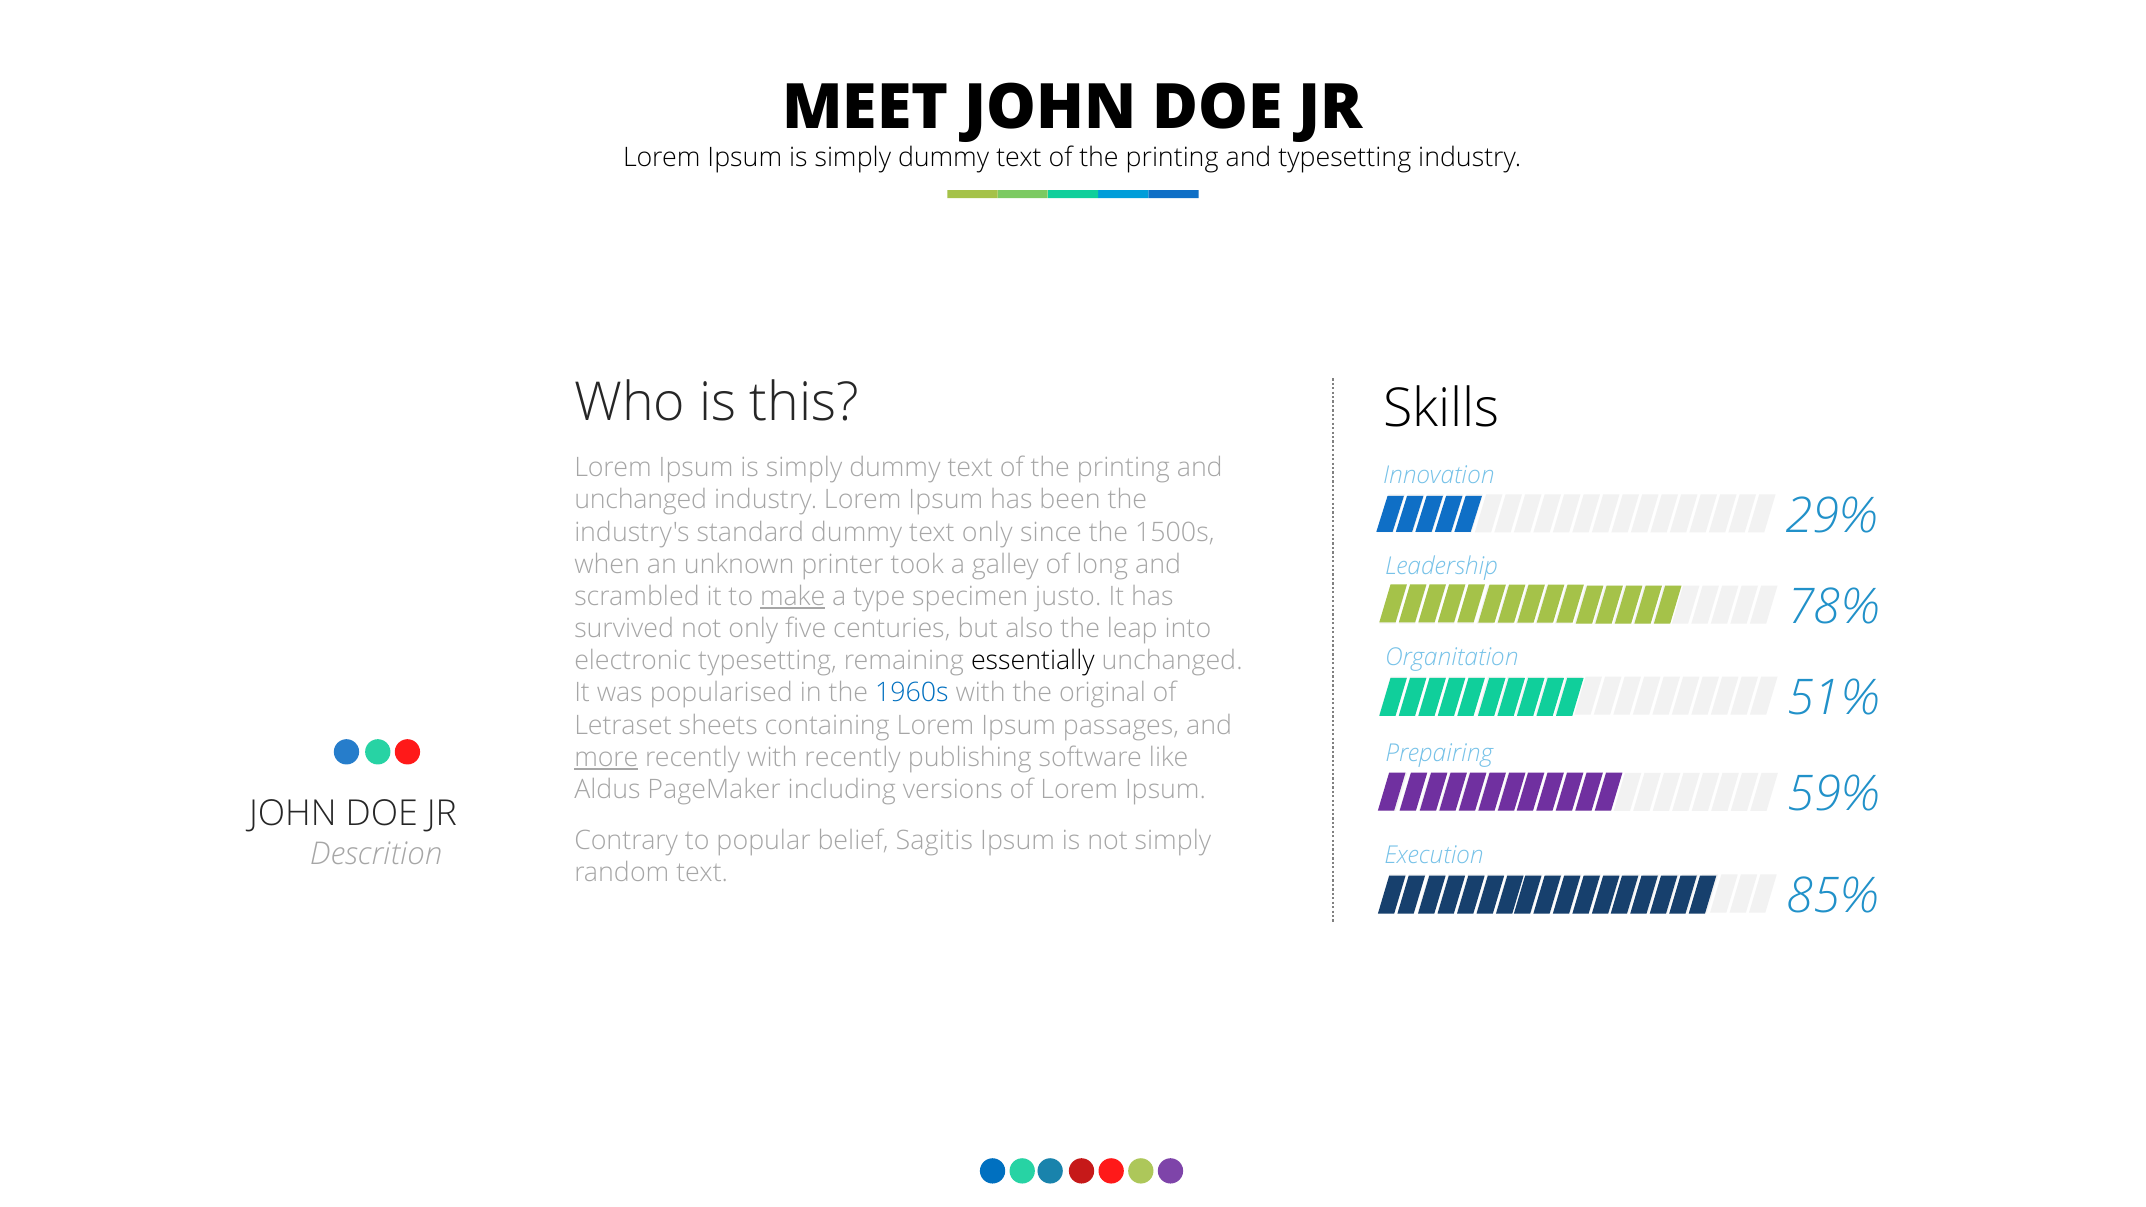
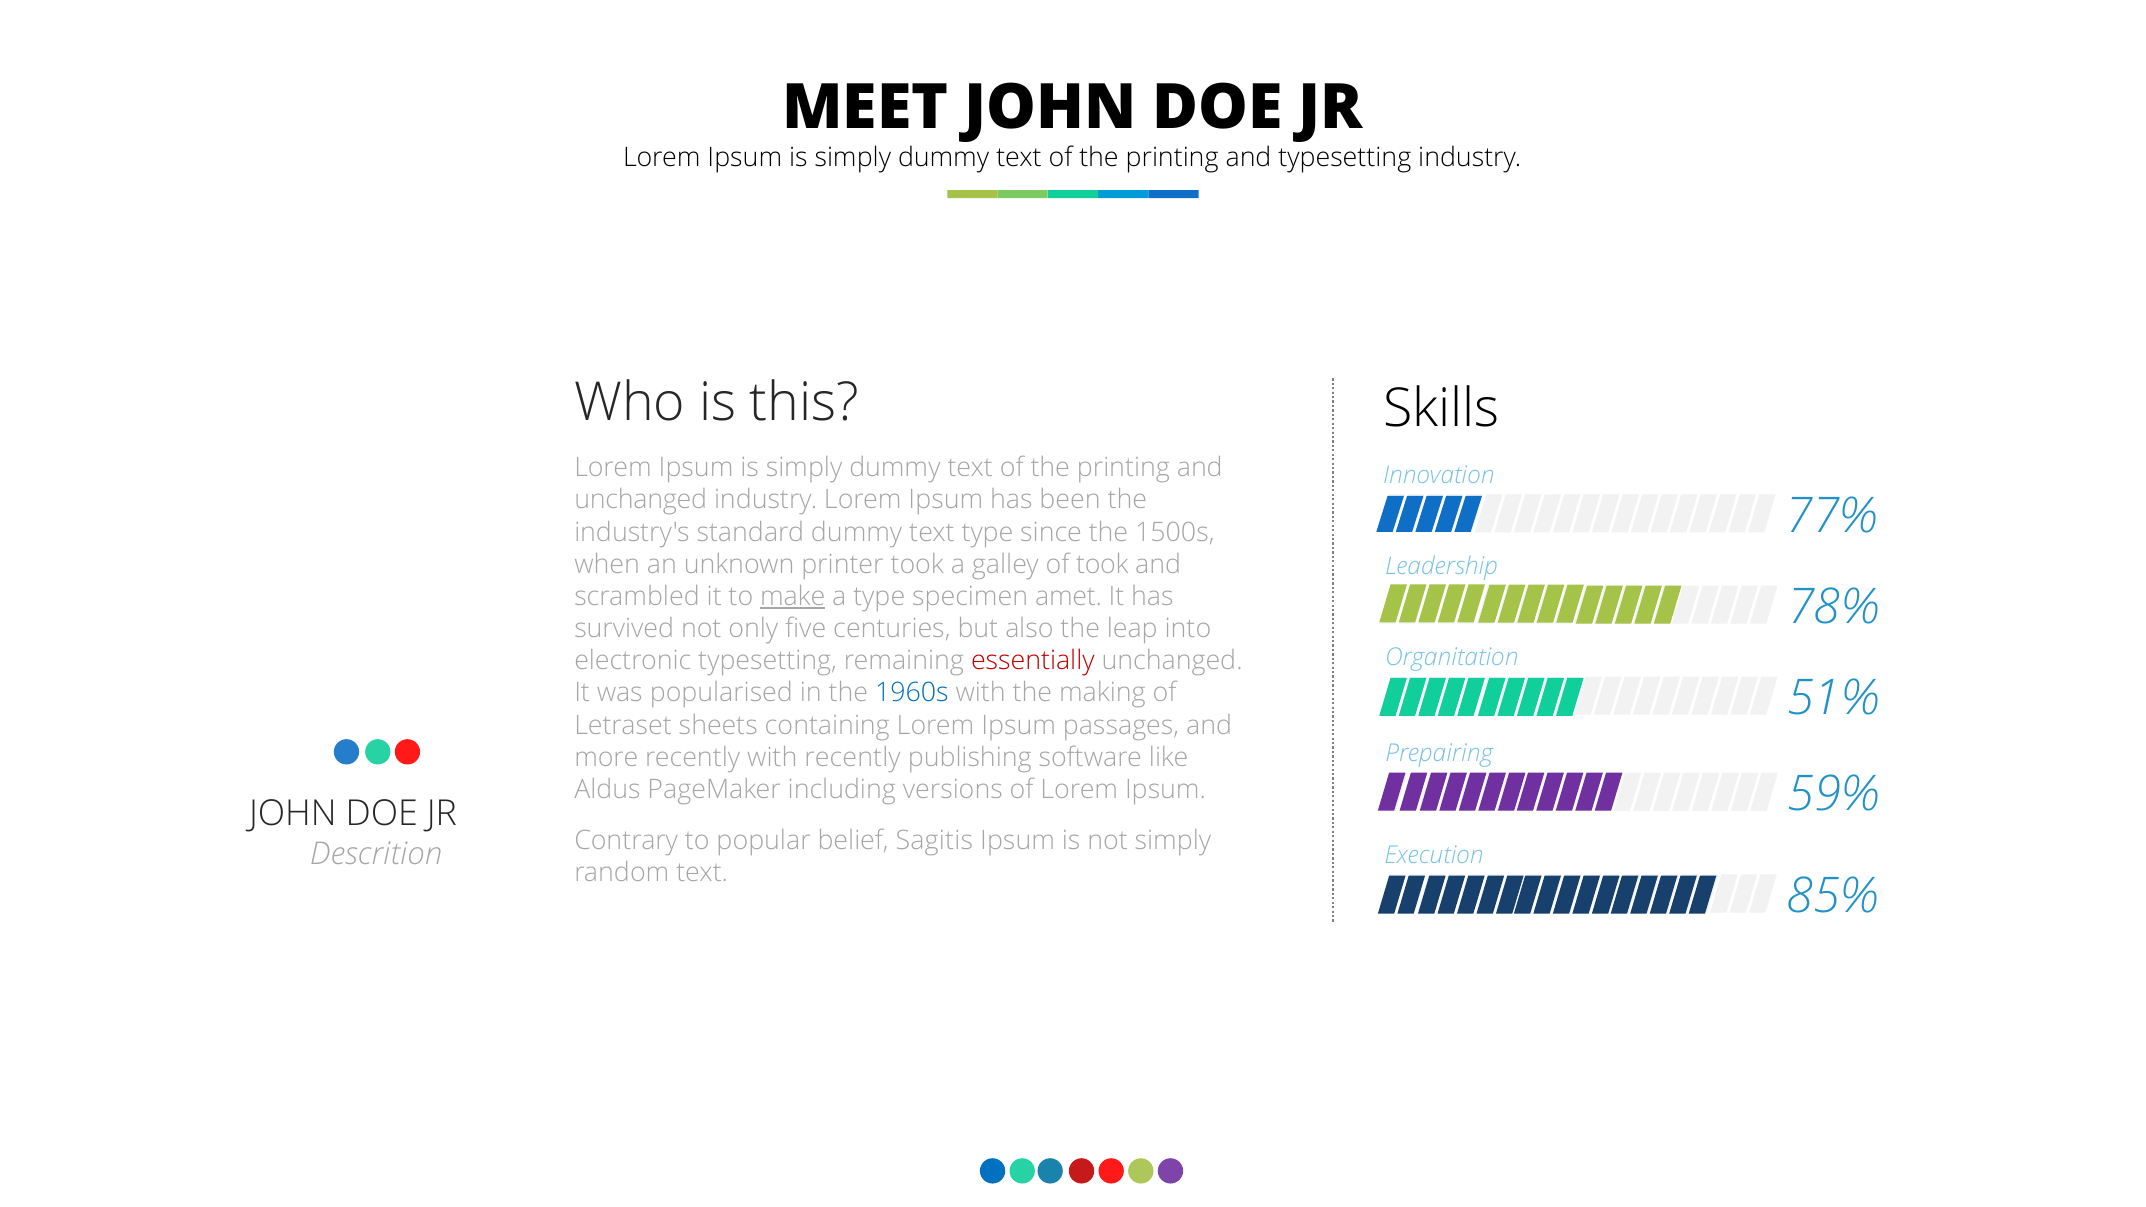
29%: 29% -> 77% (1831, 516)
text only: only -> type (987, 532)
of long: long -> took (1102, 564)
justo: justo -> amet (1069, 597)
essentially colour: black -> red (1033, 661)
original: original -> making (1102, 693)
more underline: present -> none (606, 758)
